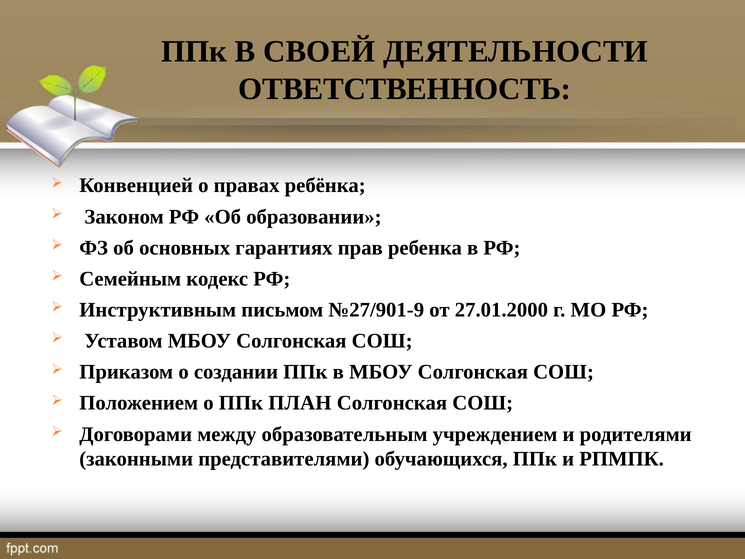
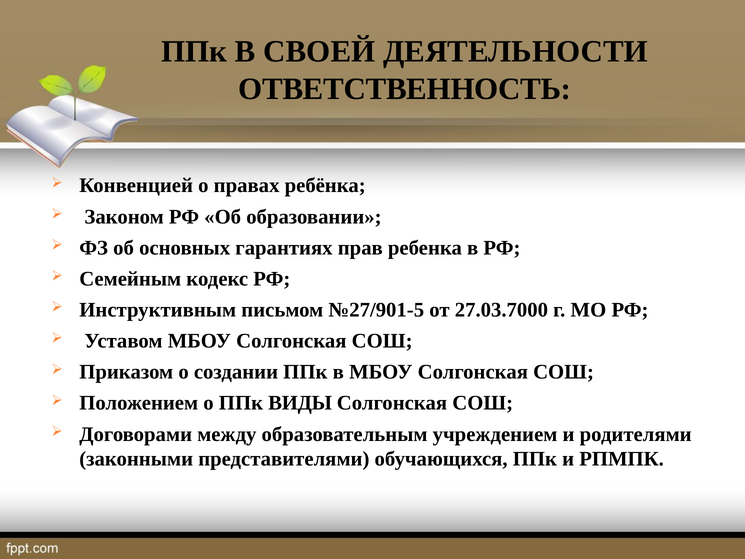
№27/901-9: №27/901-9 -> №27/901-5 (376, 310)
27.01.2000: 27.01.2000 -> 27.03.7000 (501, 310)
ПЛАН: ПЛАН -> ВИДЫ (300, 403)
